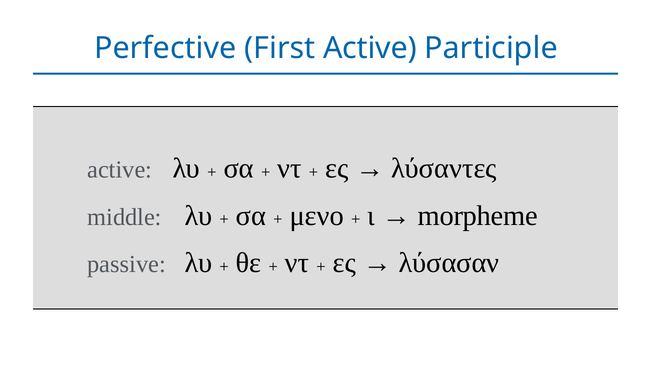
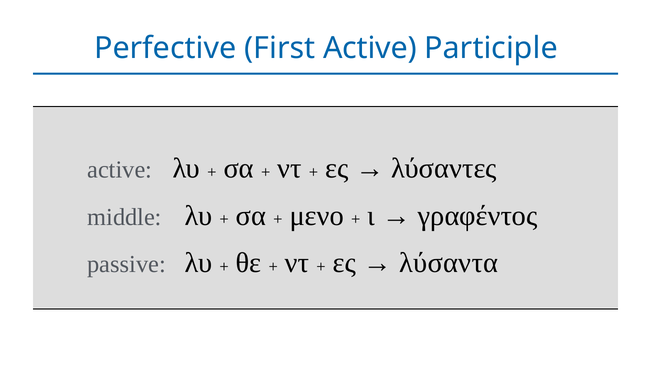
morpheme: morpheme -> γραφέντος (478, 216)
λύσασαν: λύσασαν -> λύσαντα (449, 263)
